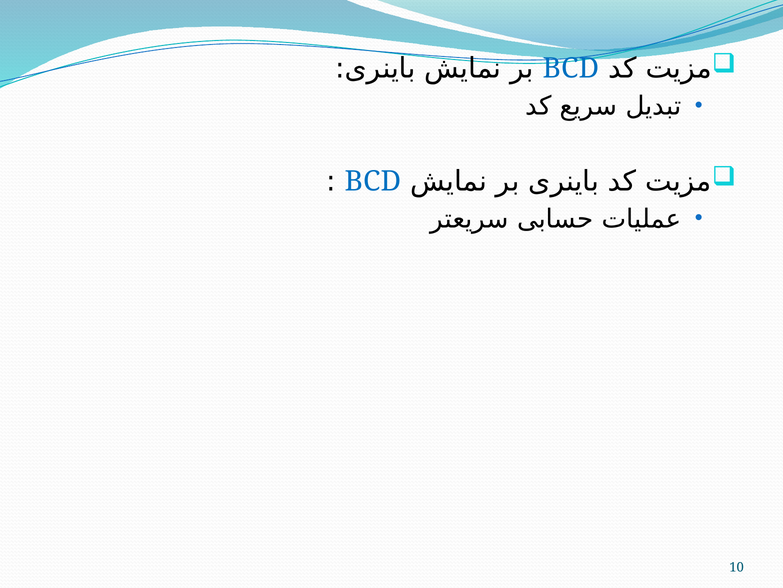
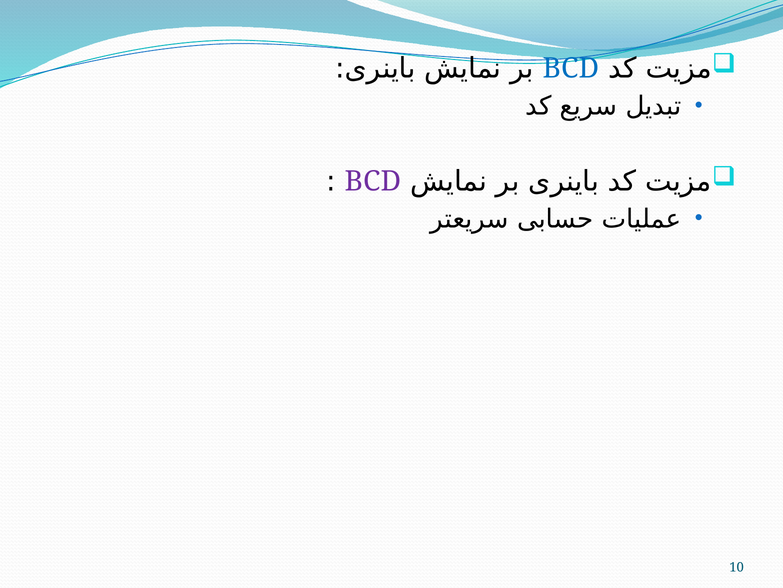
BCD colour: blue -> purple (373, 181)
